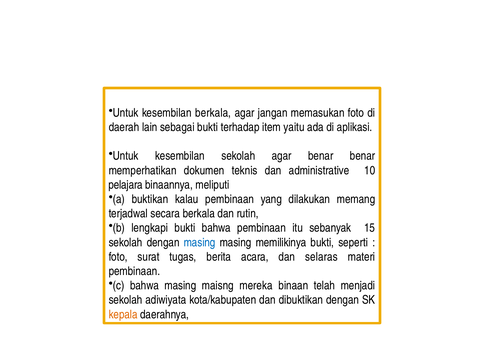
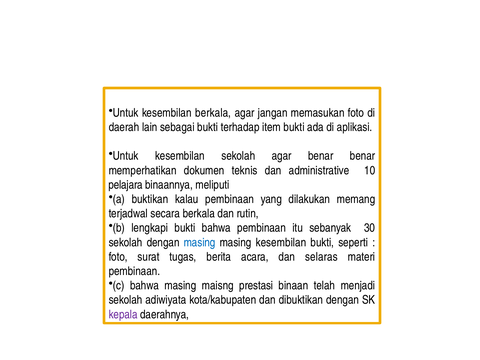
item yaitu: yaitu -> bukti (294, 127)
15: 15 -> 30 (370, 228)
masing memilikinya: memilikinya -> kesembilan (281, 242)
mereka: mereka -> prestasi (256, 286)
kepala colour: orange -> purple (123, 314)
